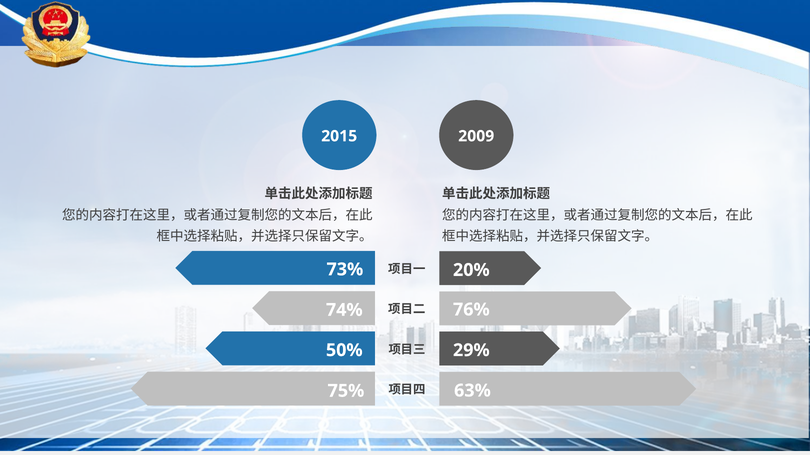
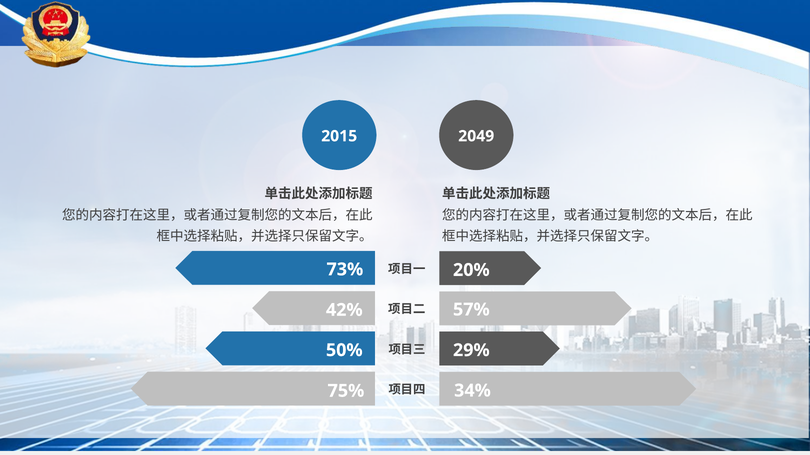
2009: 2009 -> 2049 (476, 136)
76%: 76% -> 57% (471, 310)
74%: 74% -> 42% (344, 310)
63%: 63% -> 34% (472, 391)
